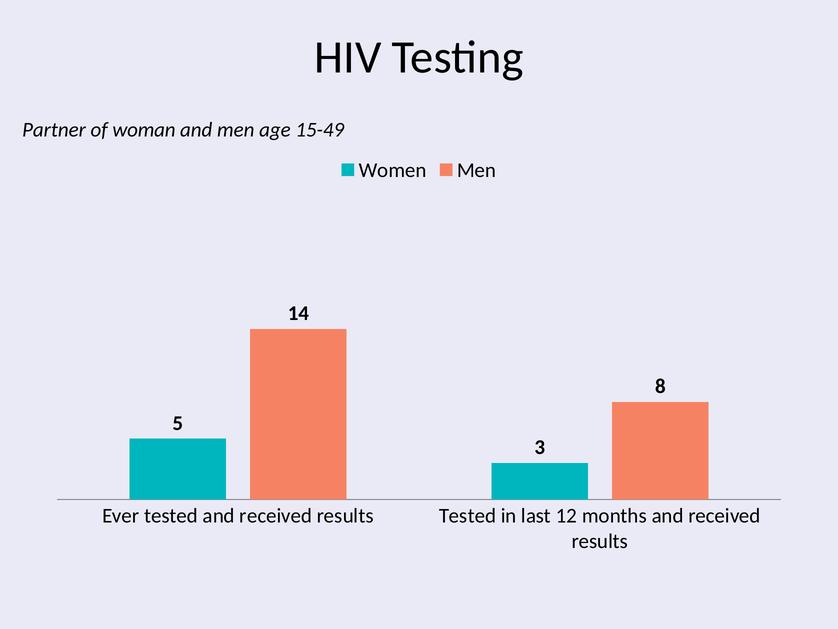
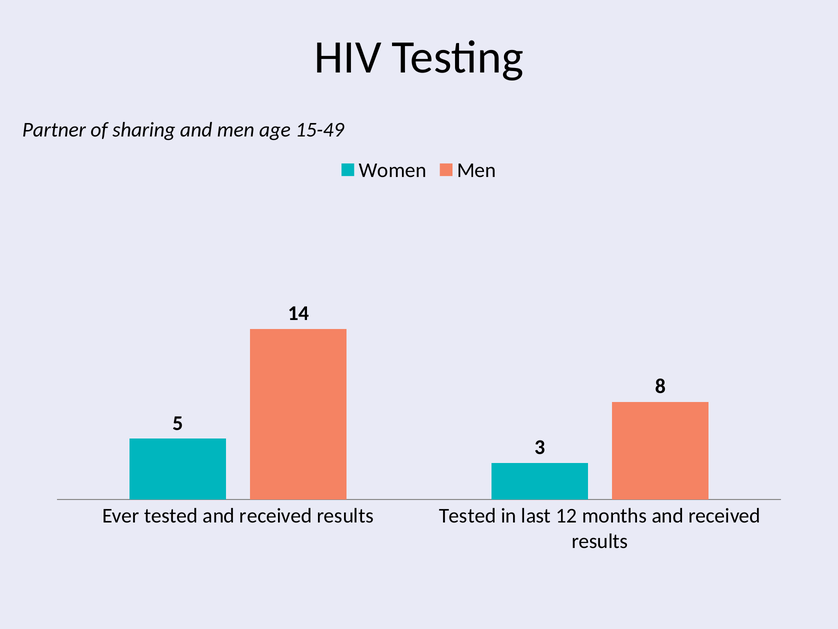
woman: woman -> sharing (144, 130)
